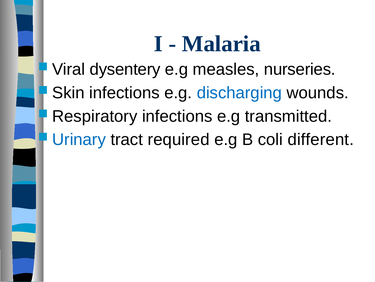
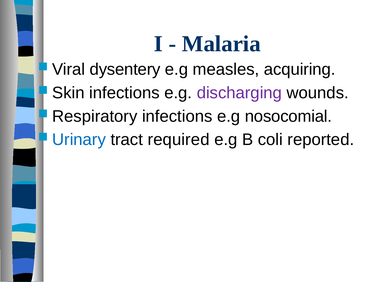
nurseries: nurseries -> acquiring (300, 69)
discharging colour: blue -> purple (239, 93)
transmitted: transmitted -> nosocomial (288, 116)
different: different -> reported (321, 139)
